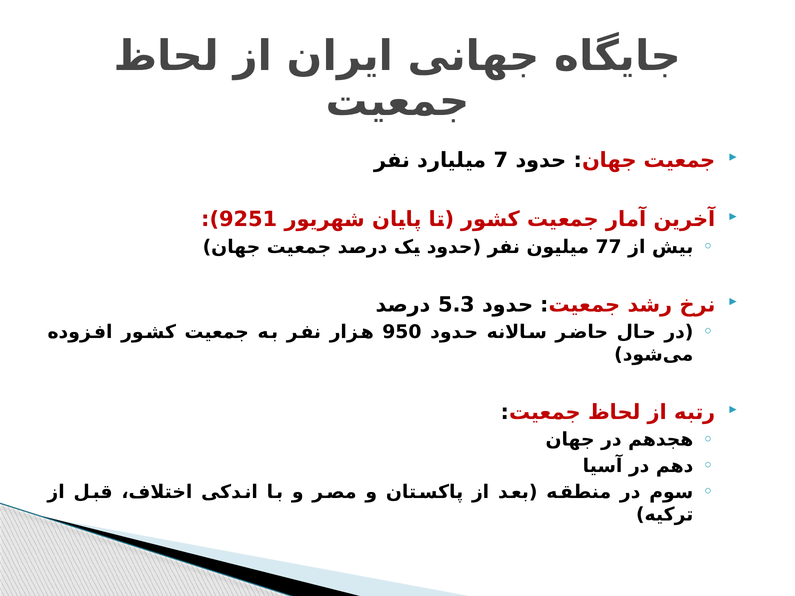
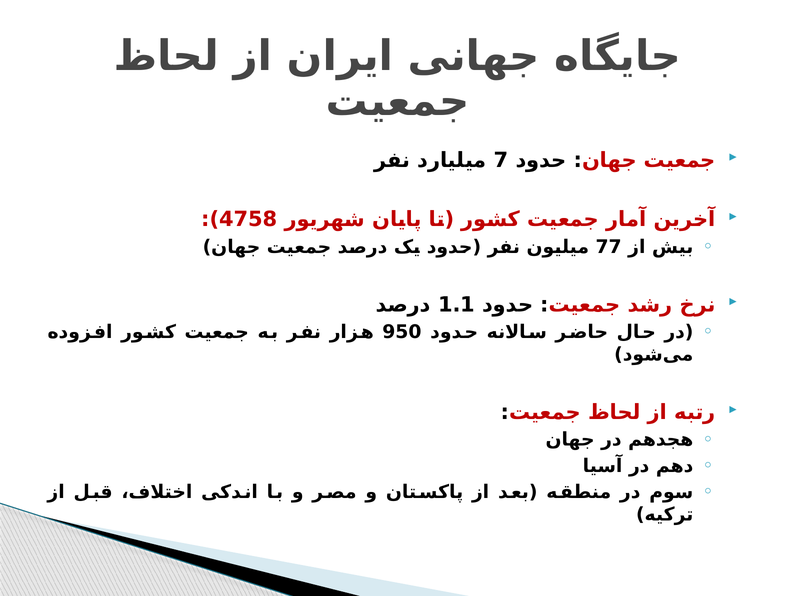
9251: 9251 -> 4758 (248, 220)
5.3: 5.3 -> 1.1 (457, 305)
